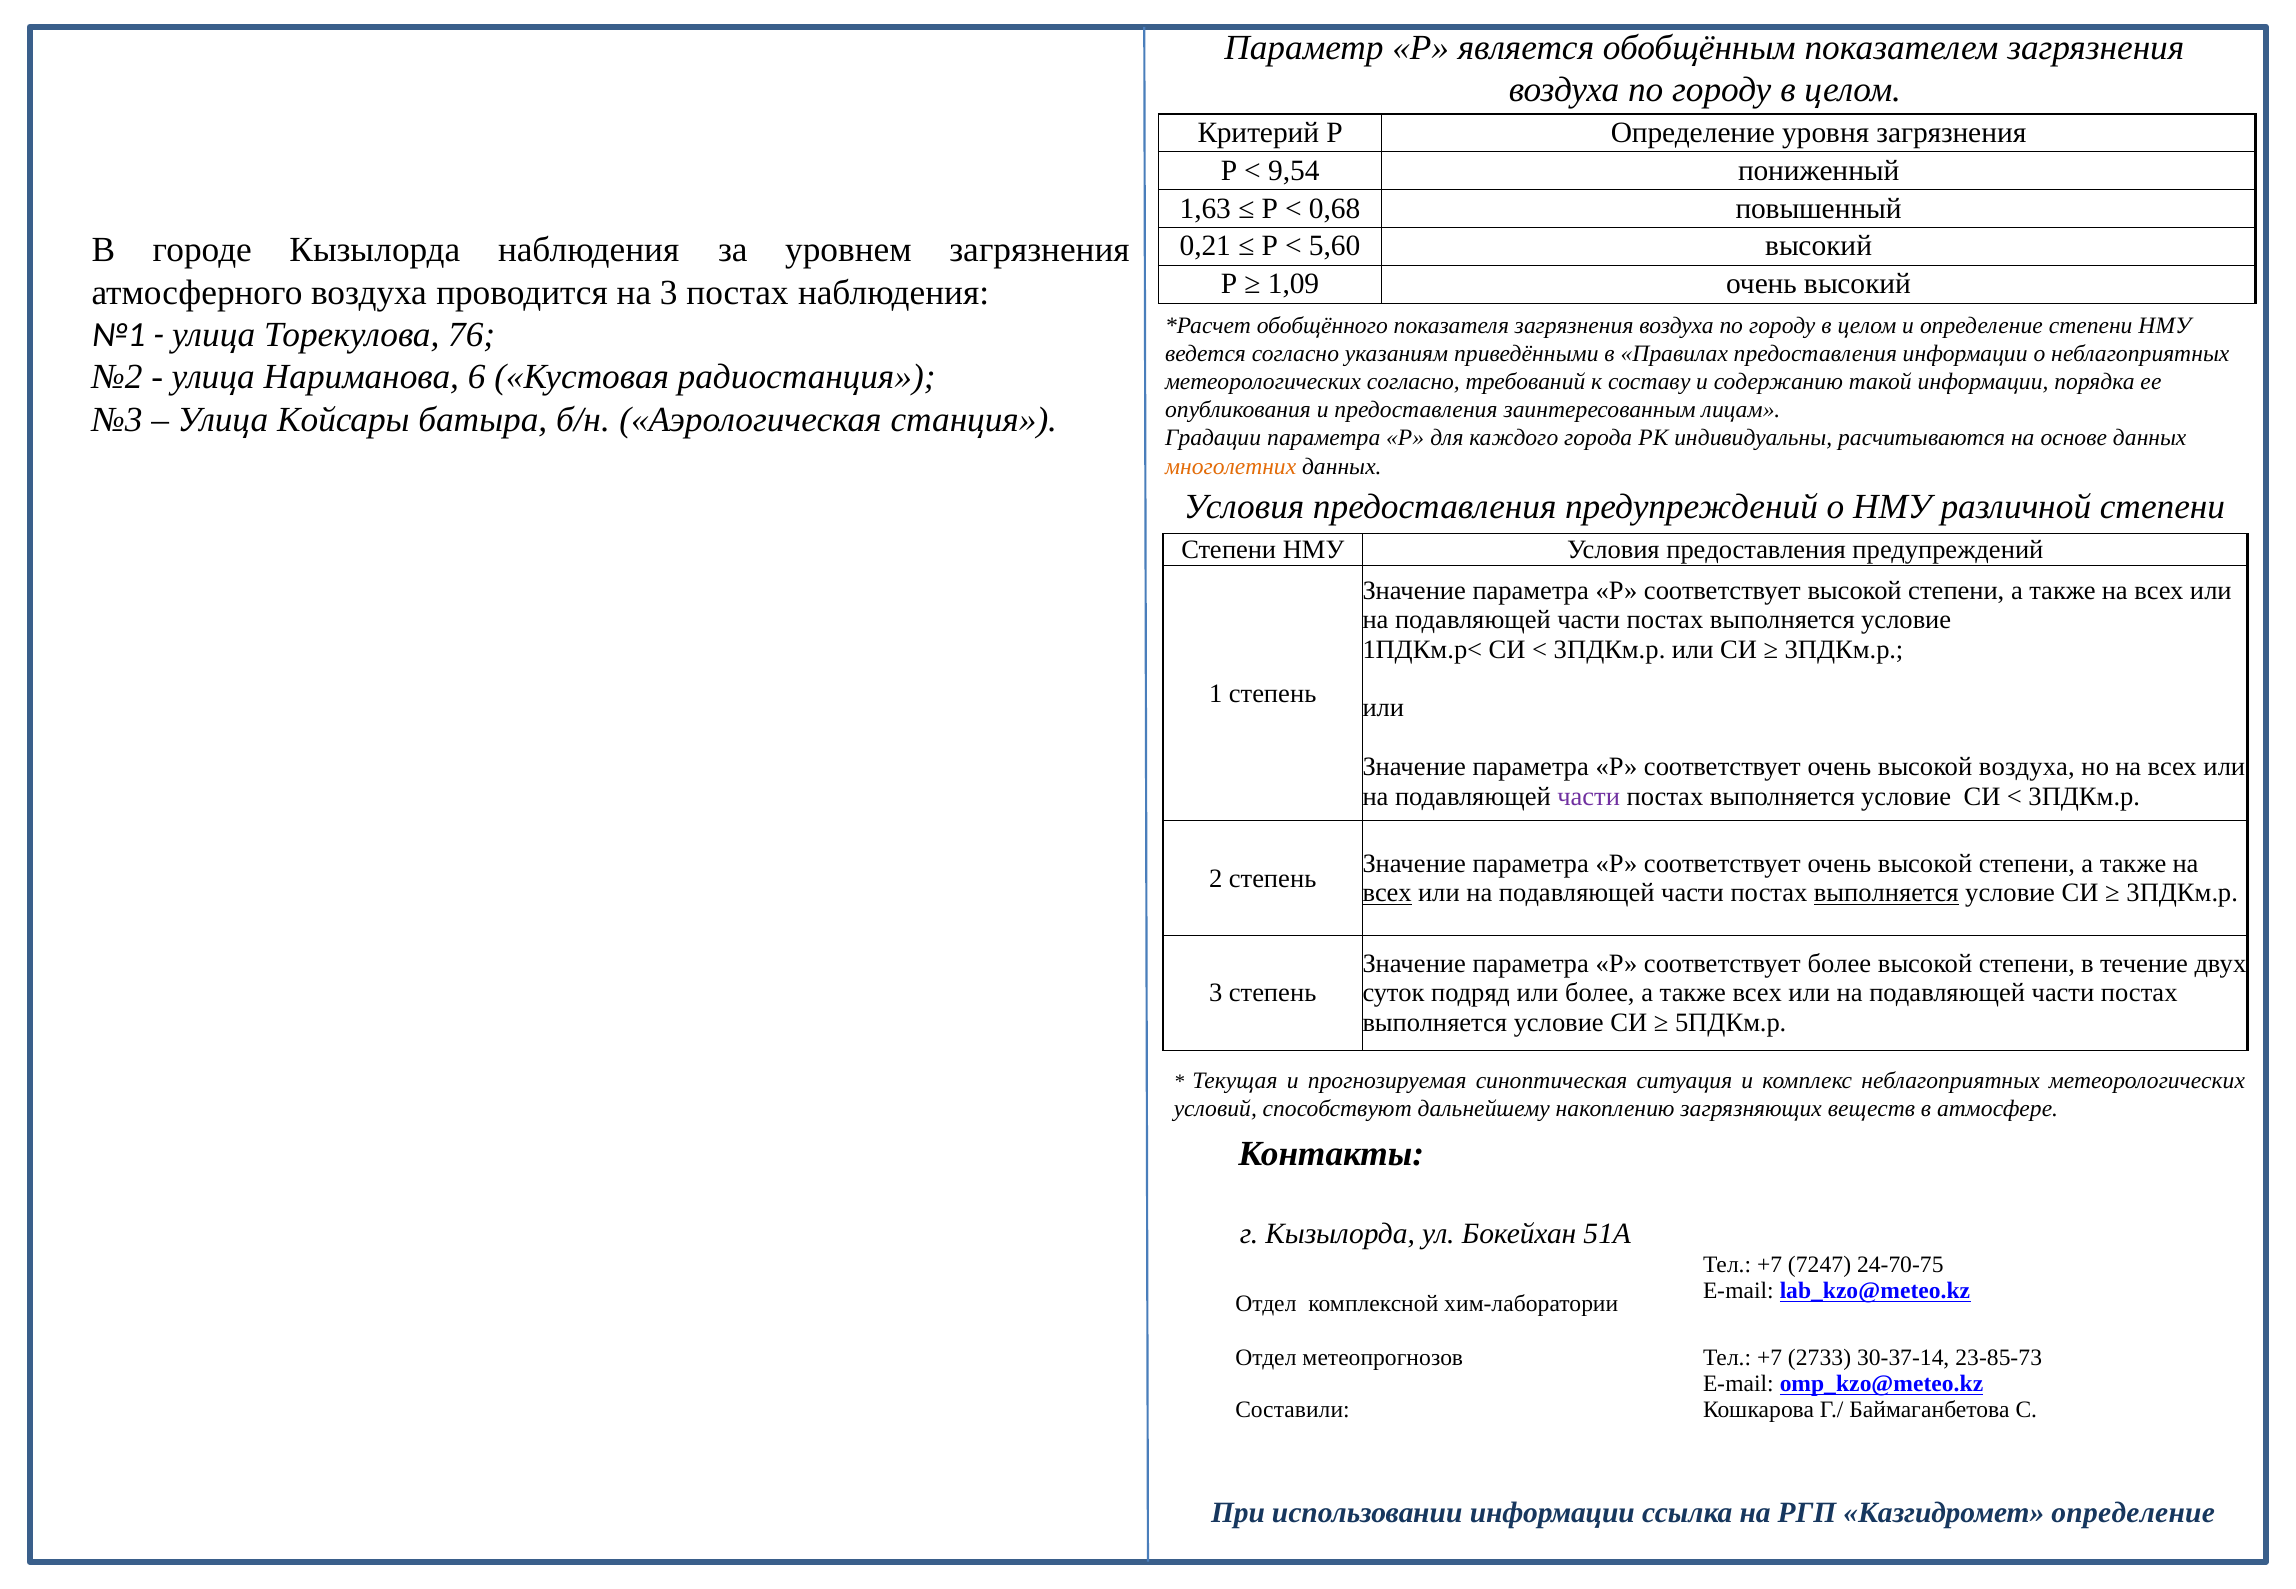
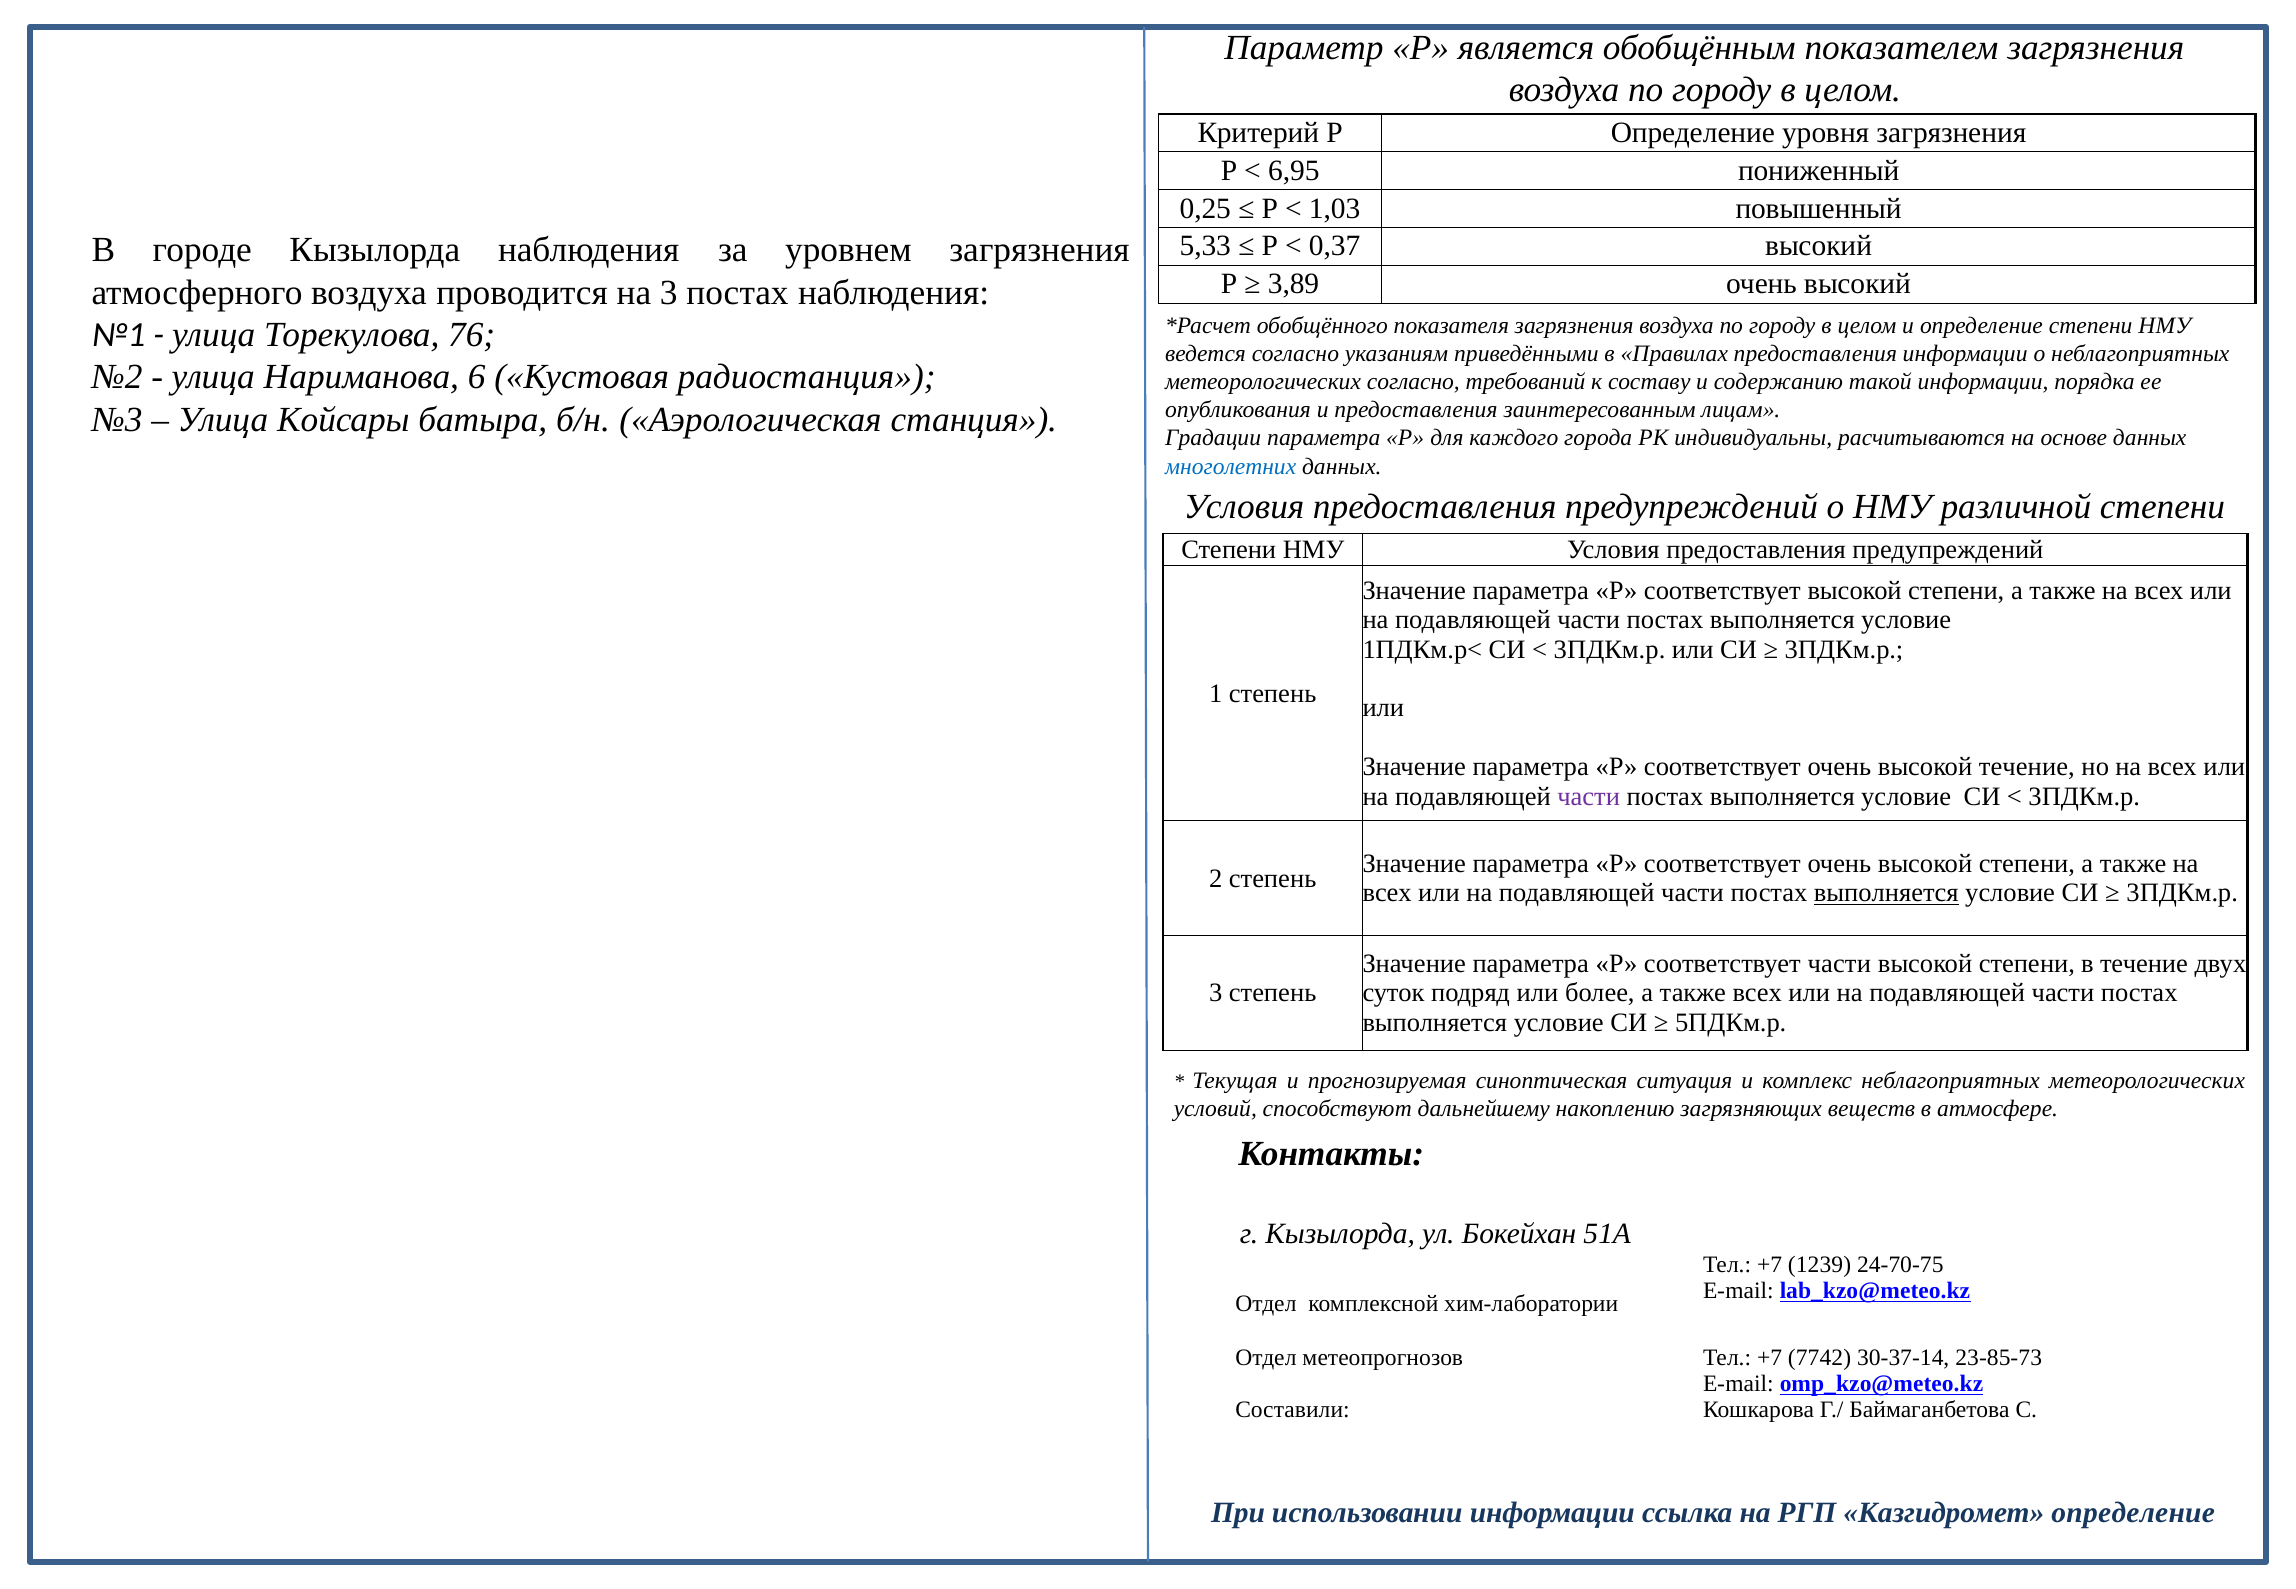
9,54: 9,54 -> 6,95 (1294, 171)
1,63: 1,63 -> 0,25 (1205, 208)
0,68: 0,68 -> 1,03 (1335, 208)
0,21: 0,21 -> 5,33 (1205, 246)
5,60: 5,60 -> 0,37 (1335, 246)
1,09: 1,09 -> 3,89 (1294, 284)
многолетних colour: orange -> blue (1231, 467)
высокой воздуха: воздуха -> течение (2027, 767)
всех underline: present -> none (1387, 893)
соответствует более: более -> части (1839, 964)
7247: 7247 -> 1239 (1820, 1265)
2733: 2733 -> 7742 (1820, 1358)
